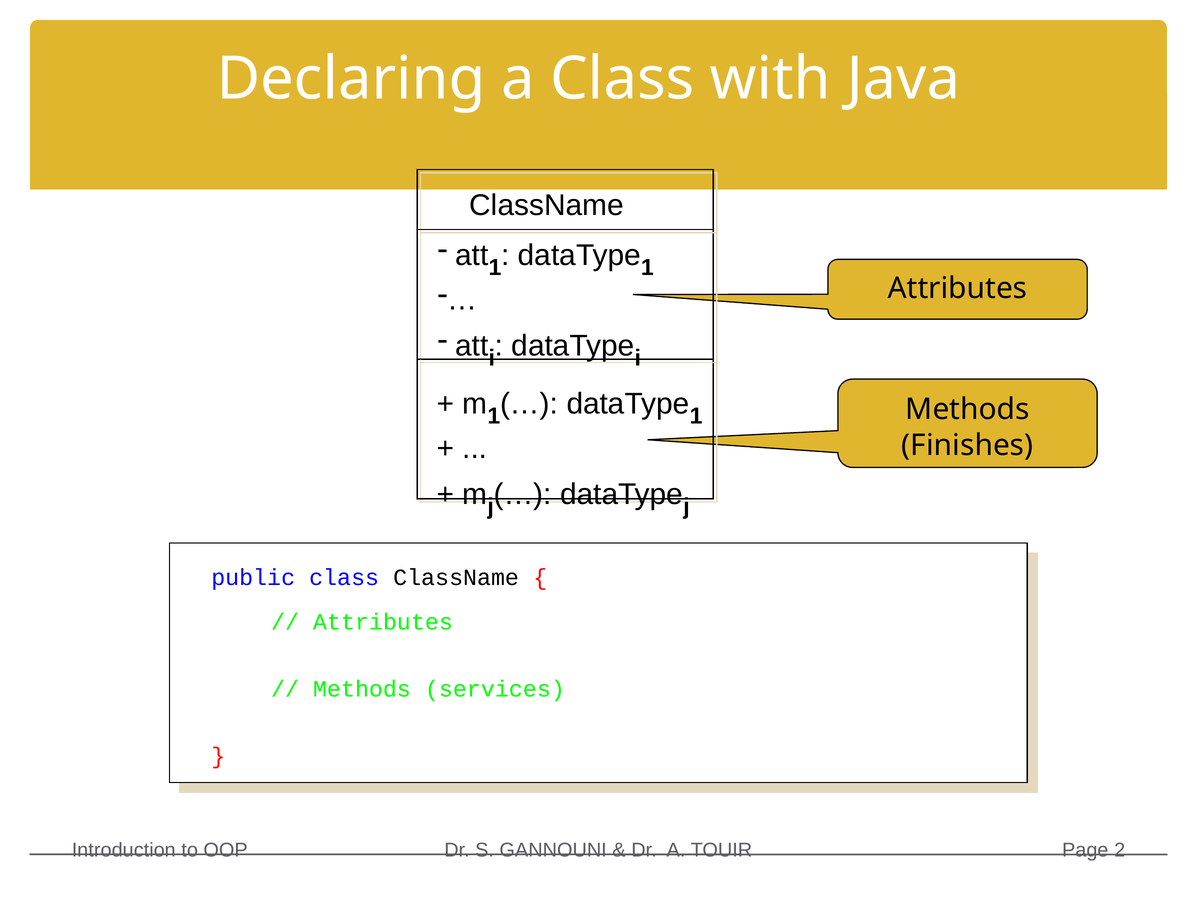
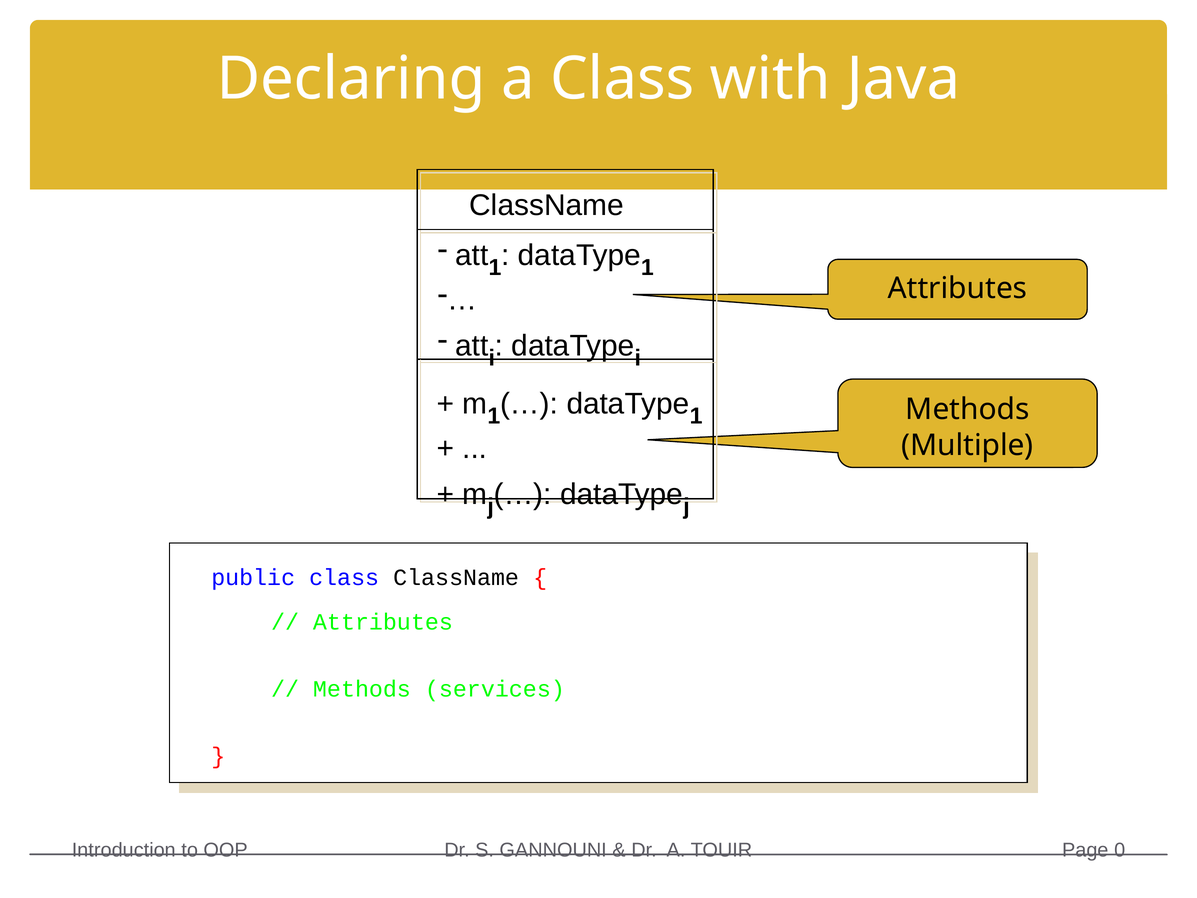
Finishes: Finishes -> Multiple (967, 445)
2: 2 -> 0 (1120, 850)
